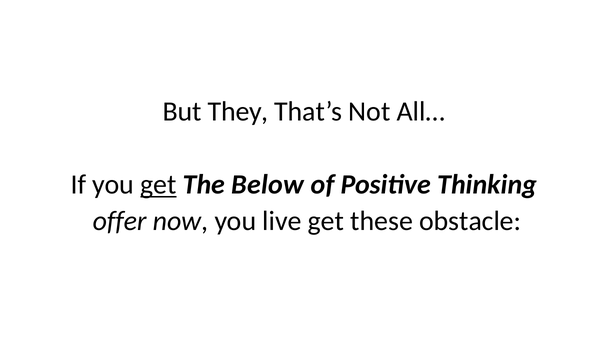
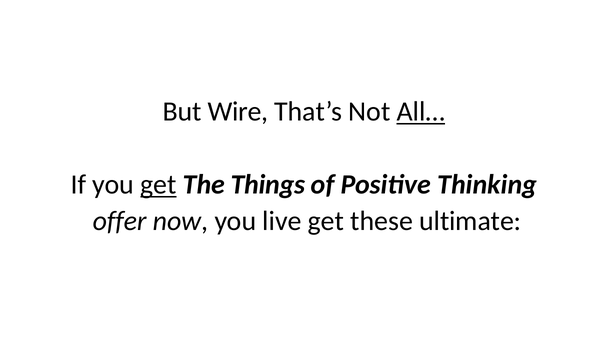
They: They -> Wire (238, 112)
All… underline: none -> present (421, 112)
Below: Below -> Things (268, 185)
obstacle: obstacle -> ultimate (470, 221)
